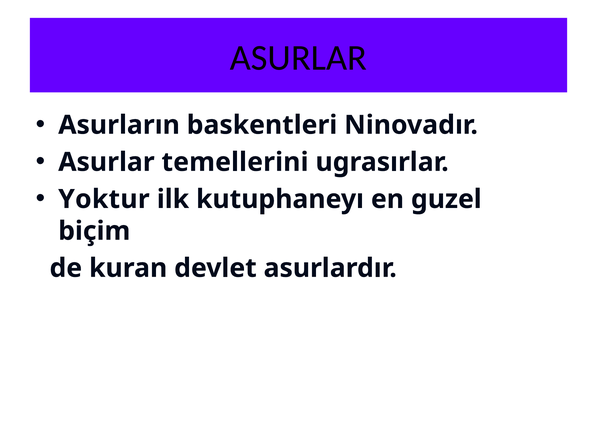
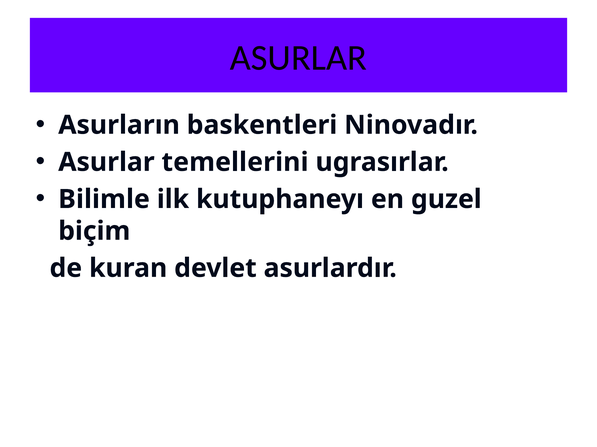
Yoktur: Yoktur -> Bilimle (104, 200)
